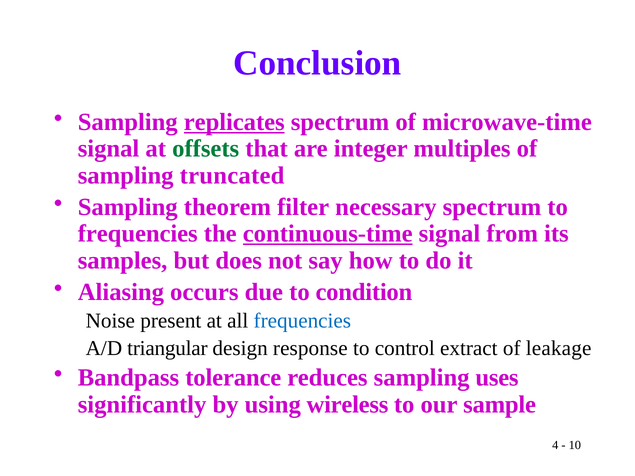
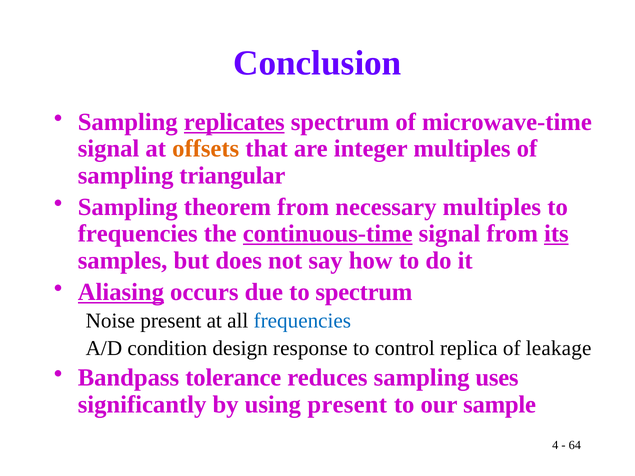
offsets colour: green -> orange (206, 149)
truncated: truncated -> triangular (232, 176)
theorem filter: filter -> from (303, 207)
necessary spectrum: spectrum -> multiples (492, 207)
its underline: none -> present (556, 234)
Aliasing underline: none -> present (121, 292)
to condition: condition -> spectrum (364, 292)
triangular: triangular -> condition (167, 348)
extract: extract -> replica (469, 348)
using wireless: wireless -> present (347, 405)
10: 10 -> 64 (575, 445)
